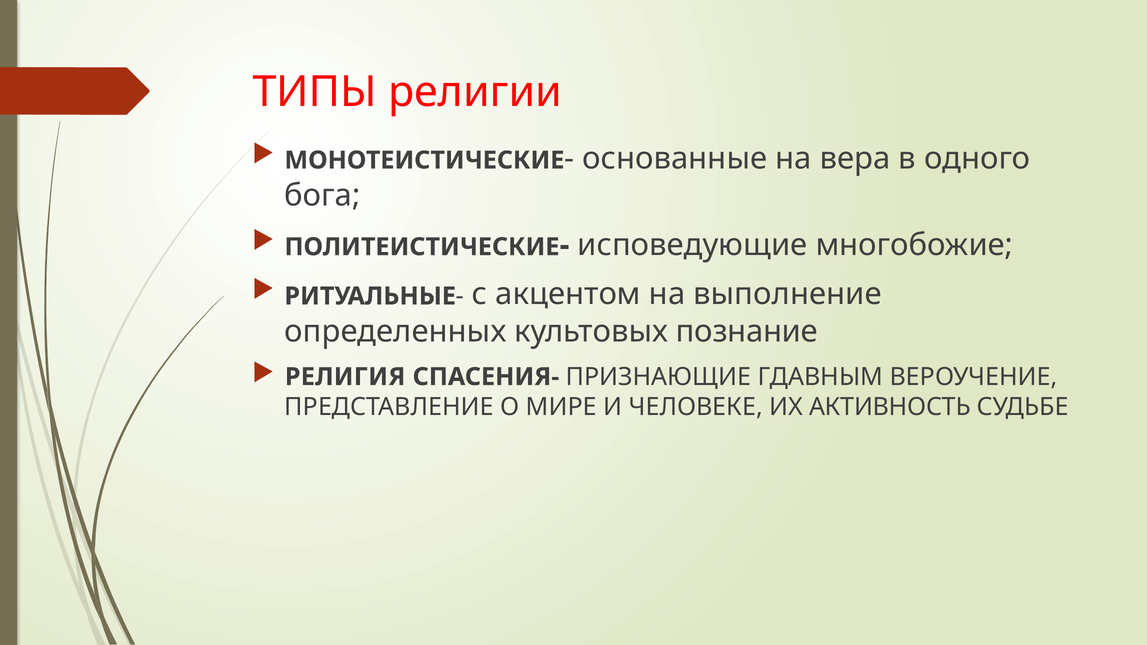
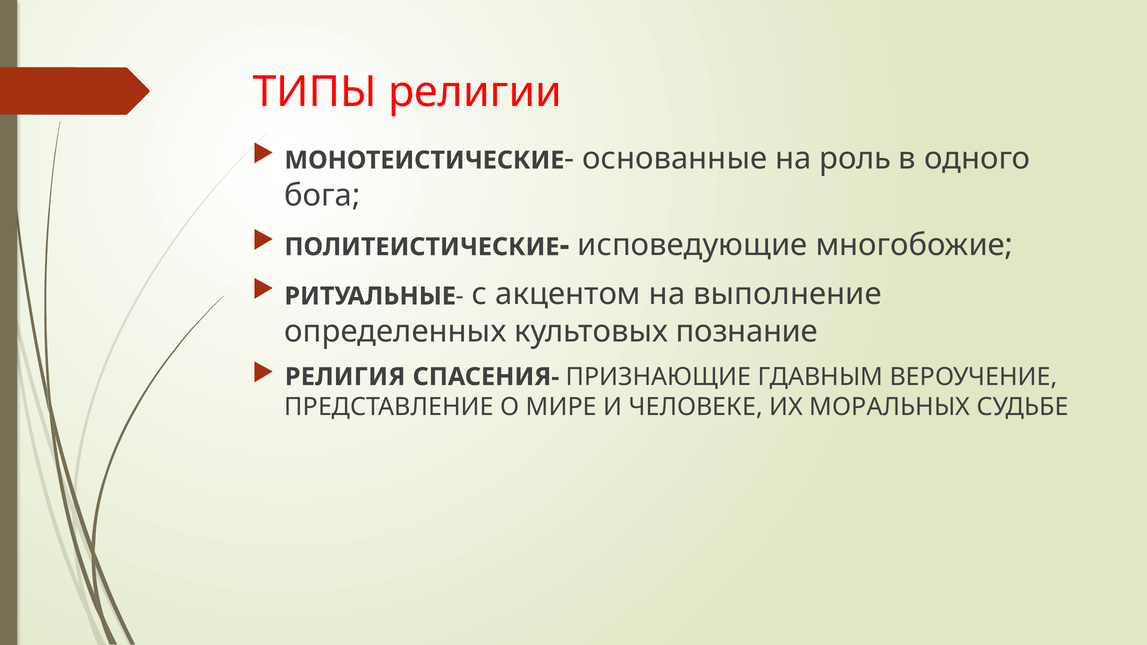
вера: вера -> роль (855, 158)
АКТИВНОСТЬ: АКТИВНОСТЬ -> МОРАЛЬНЫХ (890, 407)
